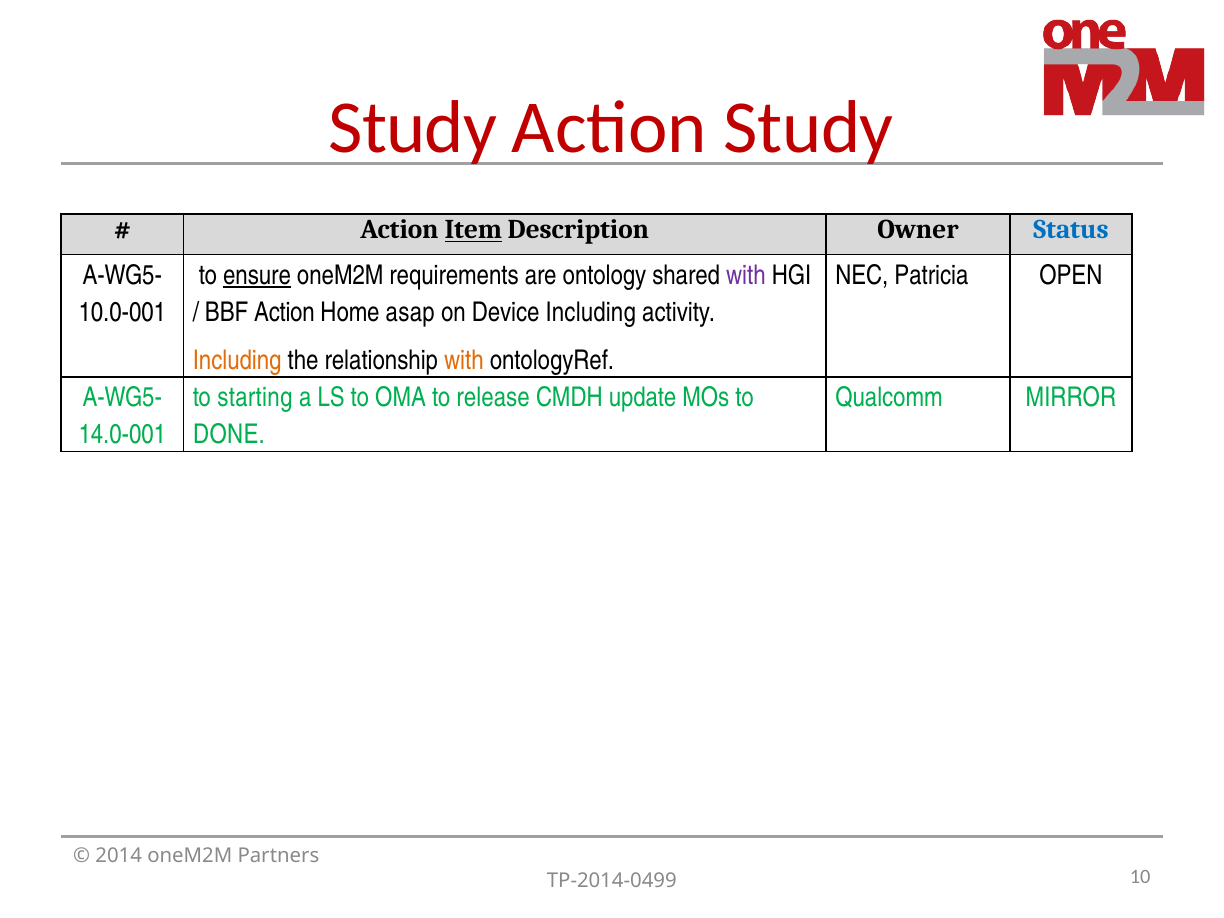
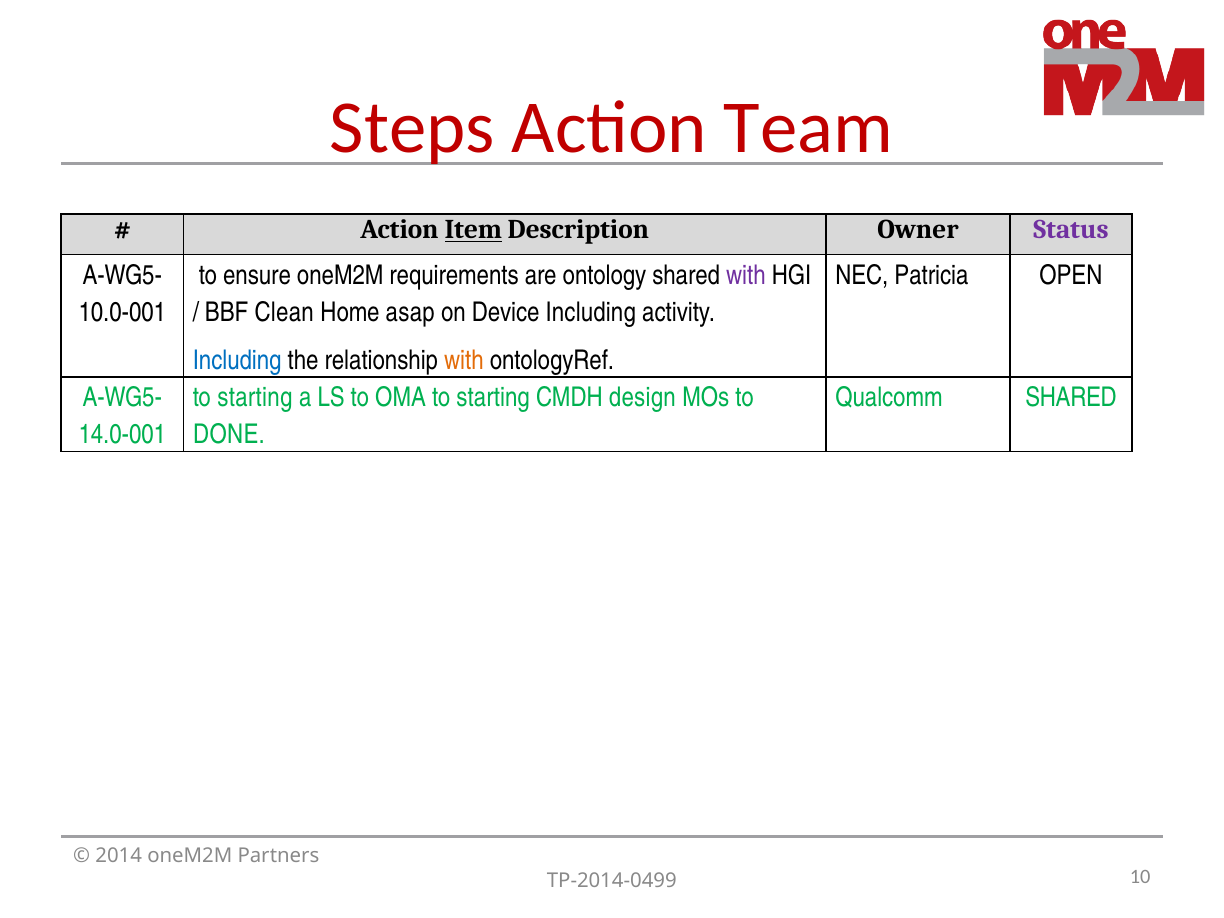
Study: Study -> Steps (412, 128)
Action Study: Study -> Team (809, 128)
Status colour: blue -> purple (1071, 230)
ensure underline: present -> none (257, 275)
BBF Action: Action -> Clean (284, 312)
Including colour: orange -> blue (237, 360)
OMA to release: release -> starting (493, 397)
update: update -> design (642, 397)
Qualcomm MIRROR: MIRROR -> SHARED (1071, 397)
